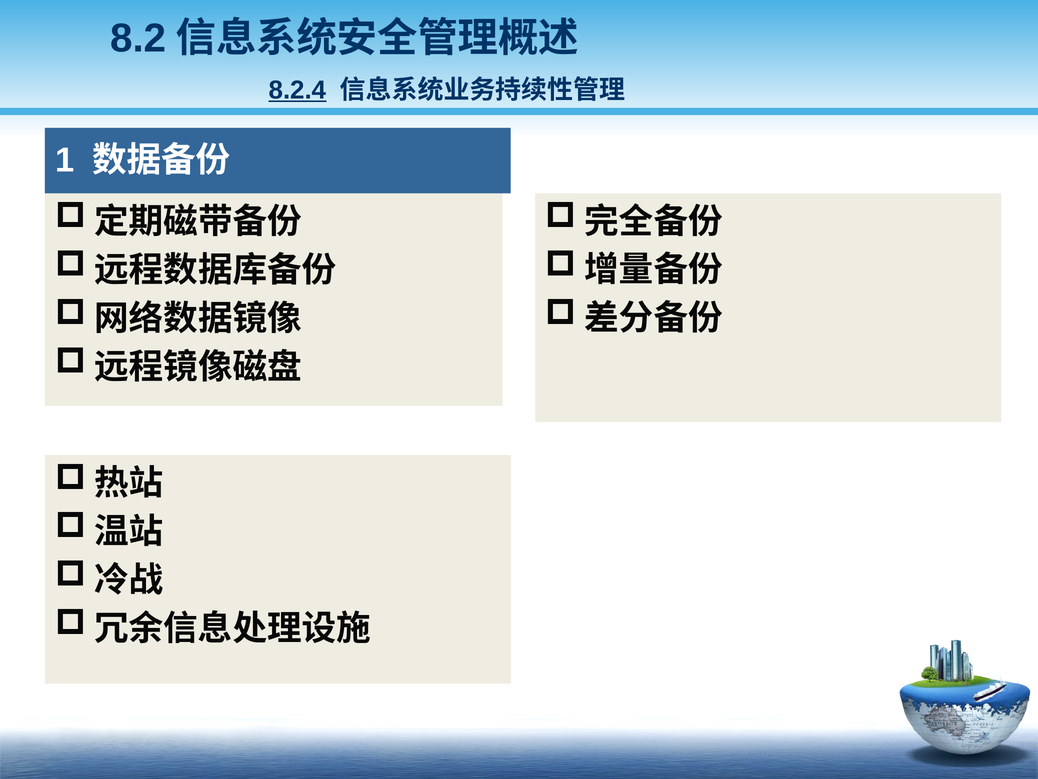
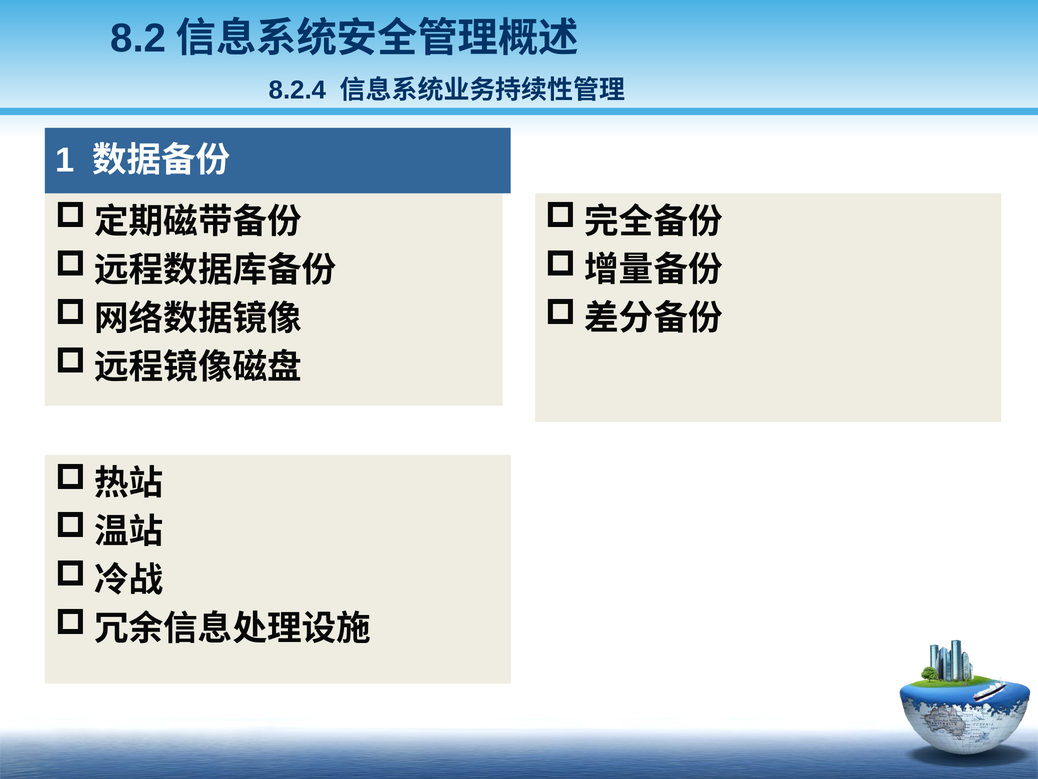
8.2.4 underline: present -> none (297, 90)
